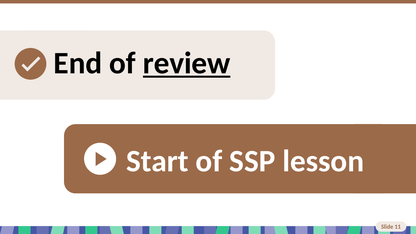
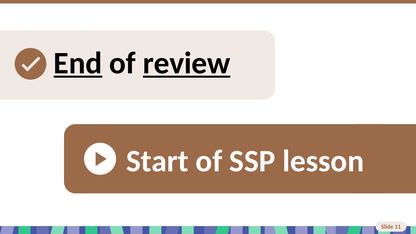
End underline: none -> present (78, 63)
